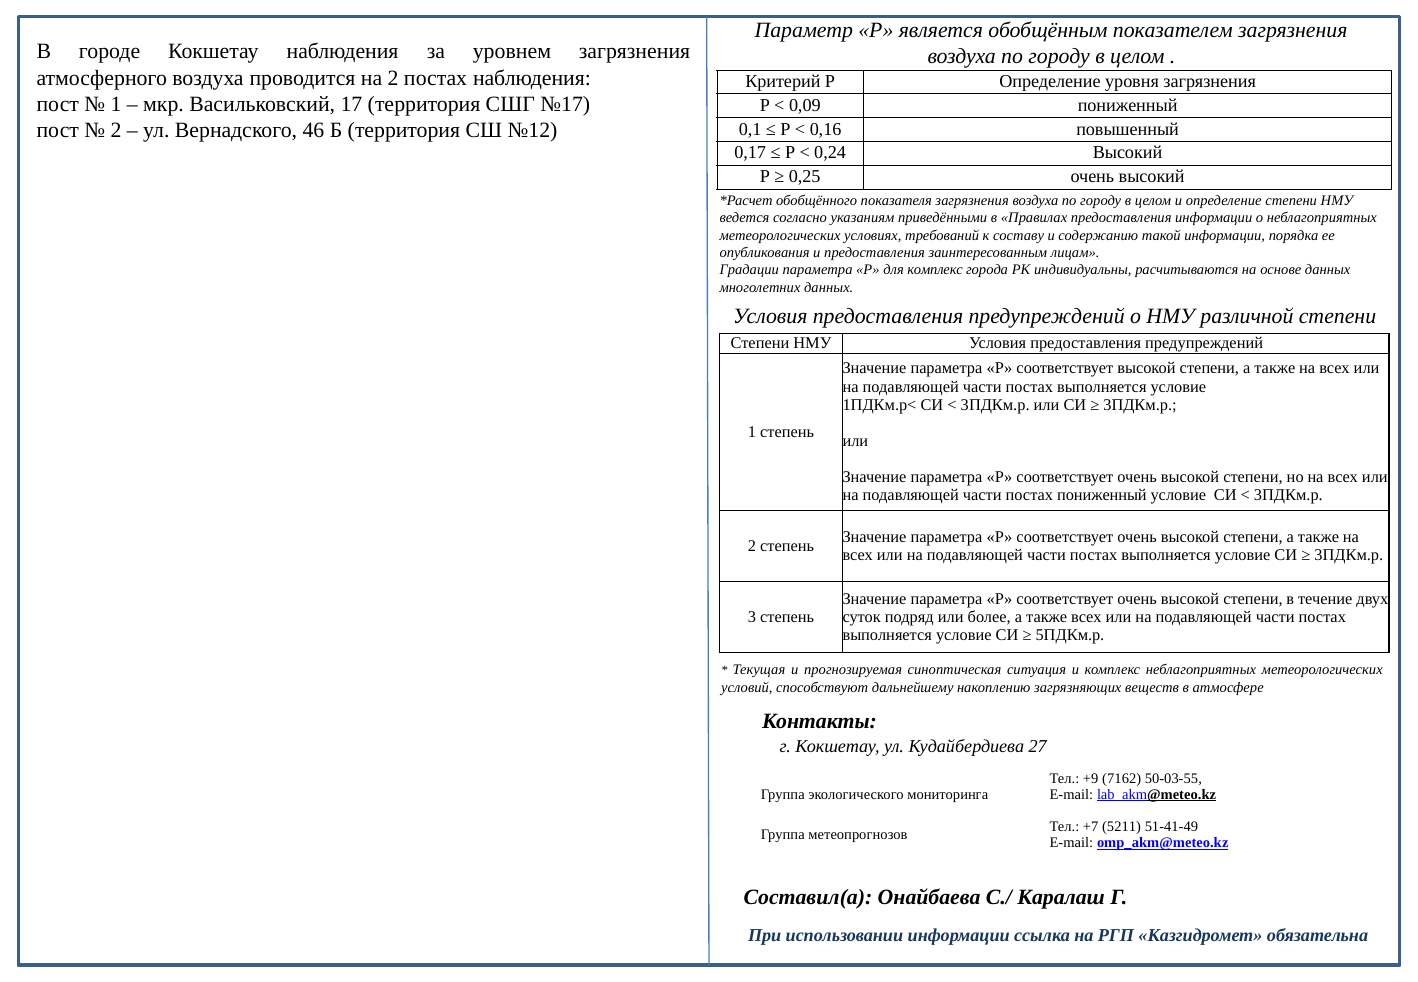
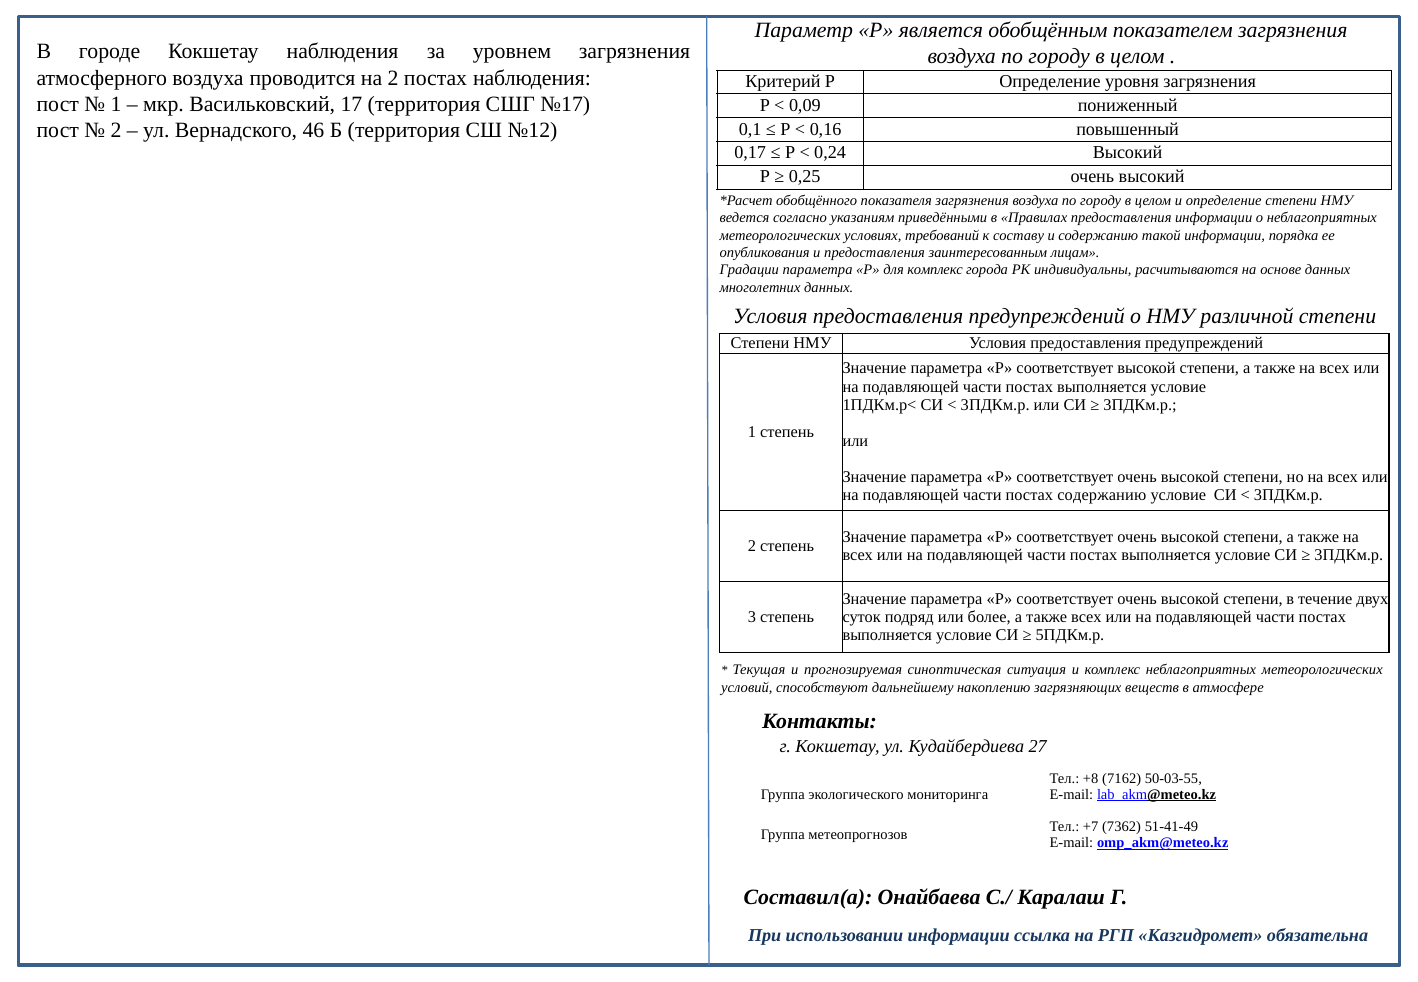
постах пониженный: пониженный -> содержанию (1102, 495)
+9: +9 -> +8 (1091, 778)
5211: 5211 -> 7362 (1122, 826)
